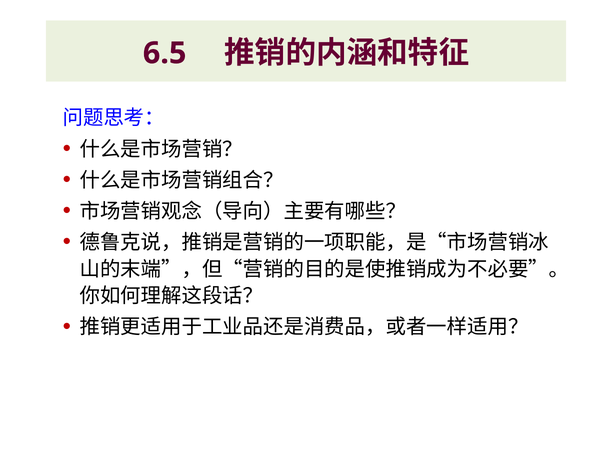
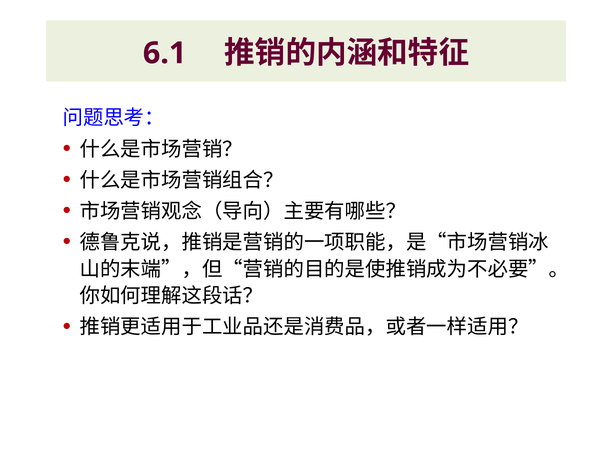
6.5: 6.5 -> 6.1 (165, 53)
